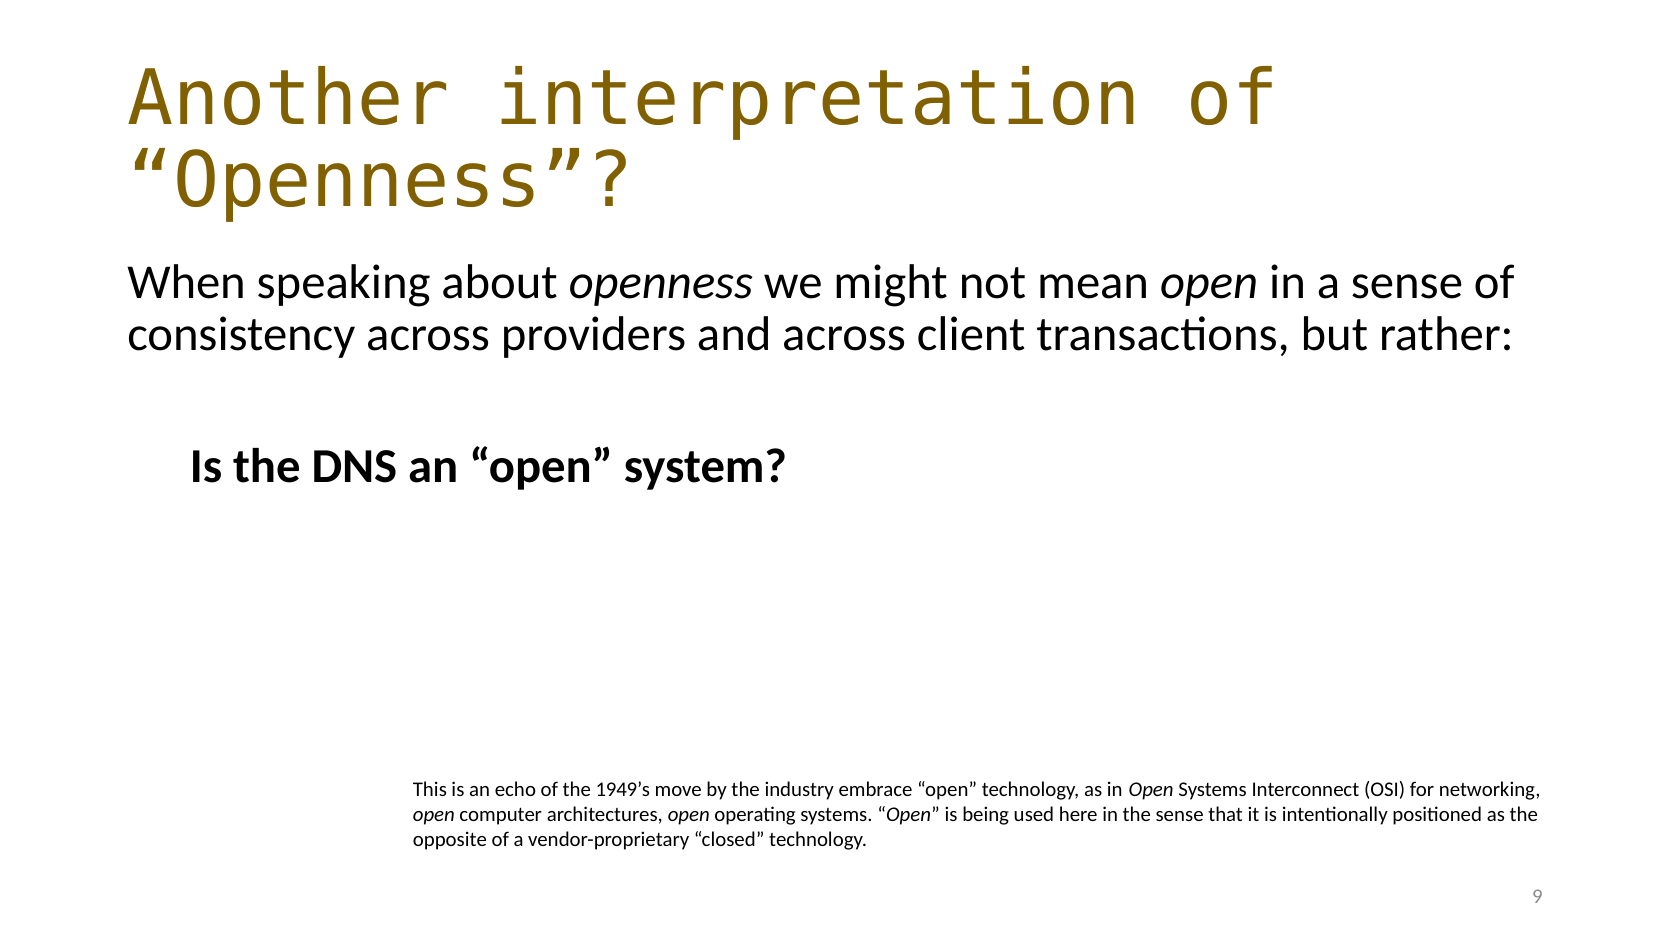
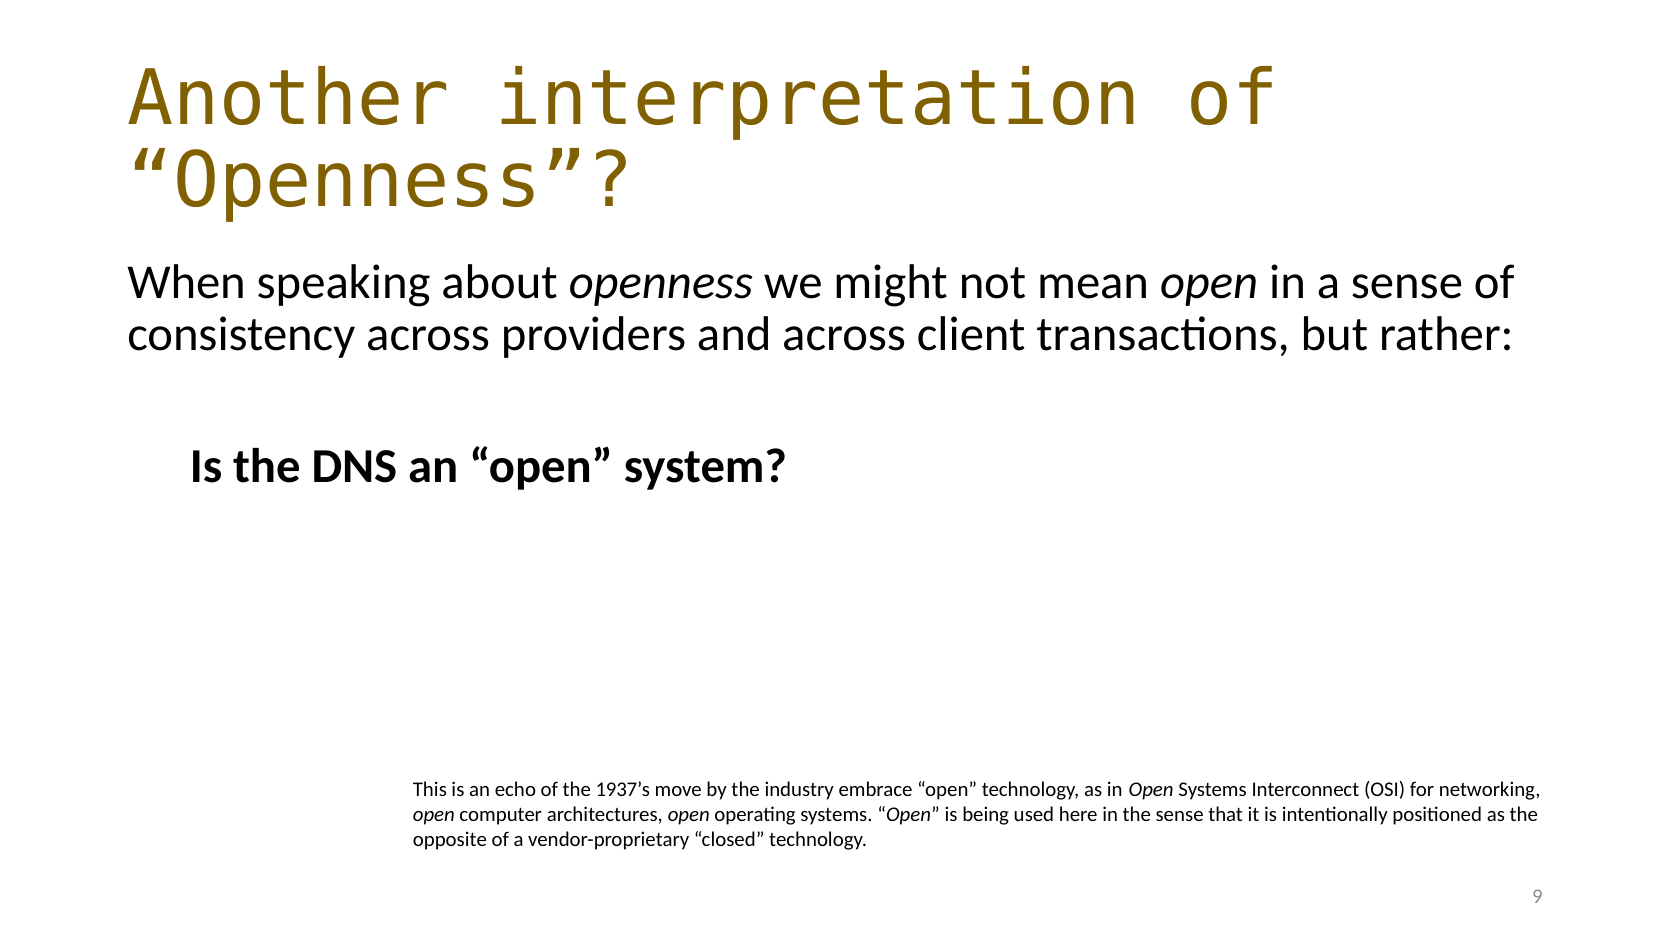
1949’s: 1949’s -> 1937’s (623, 790)
